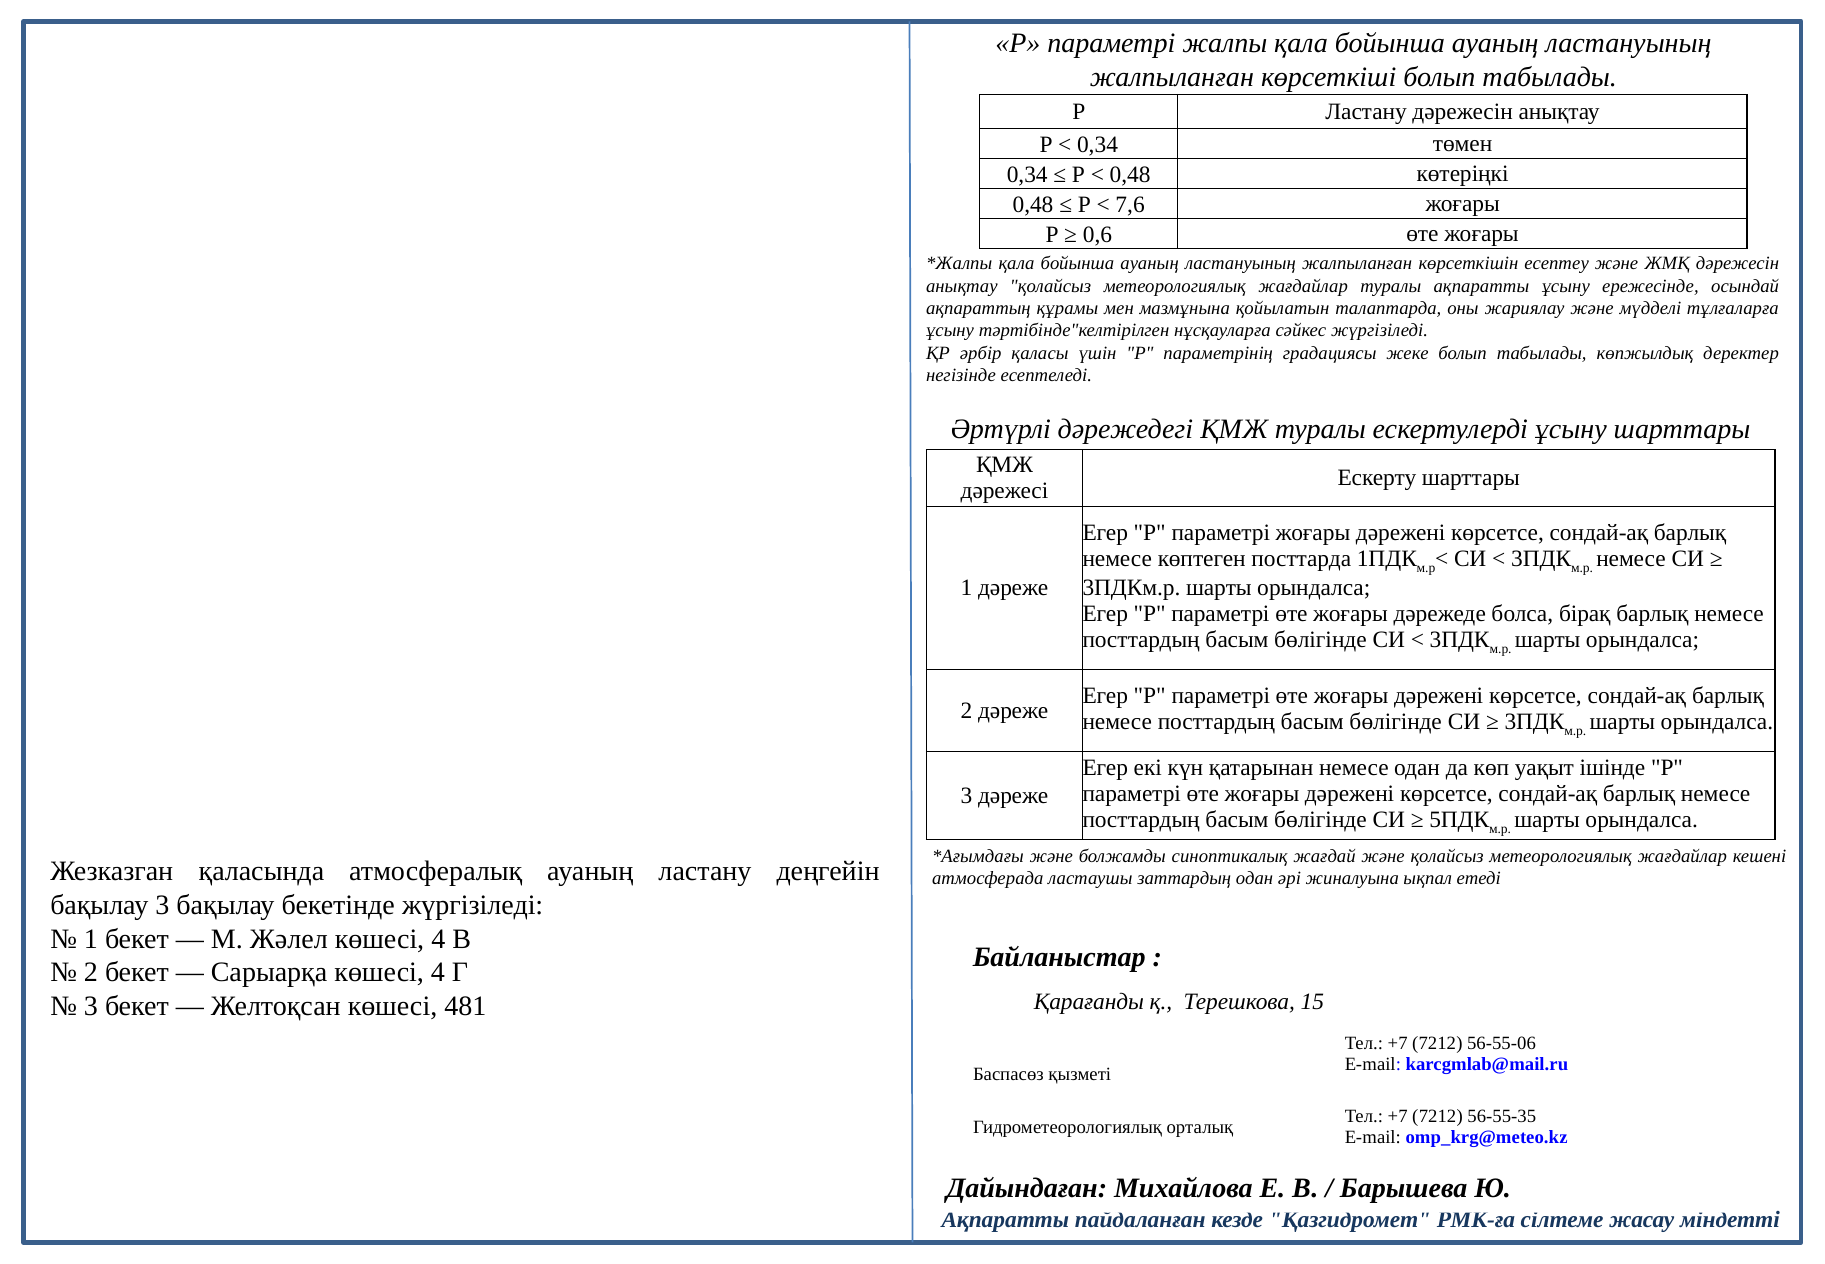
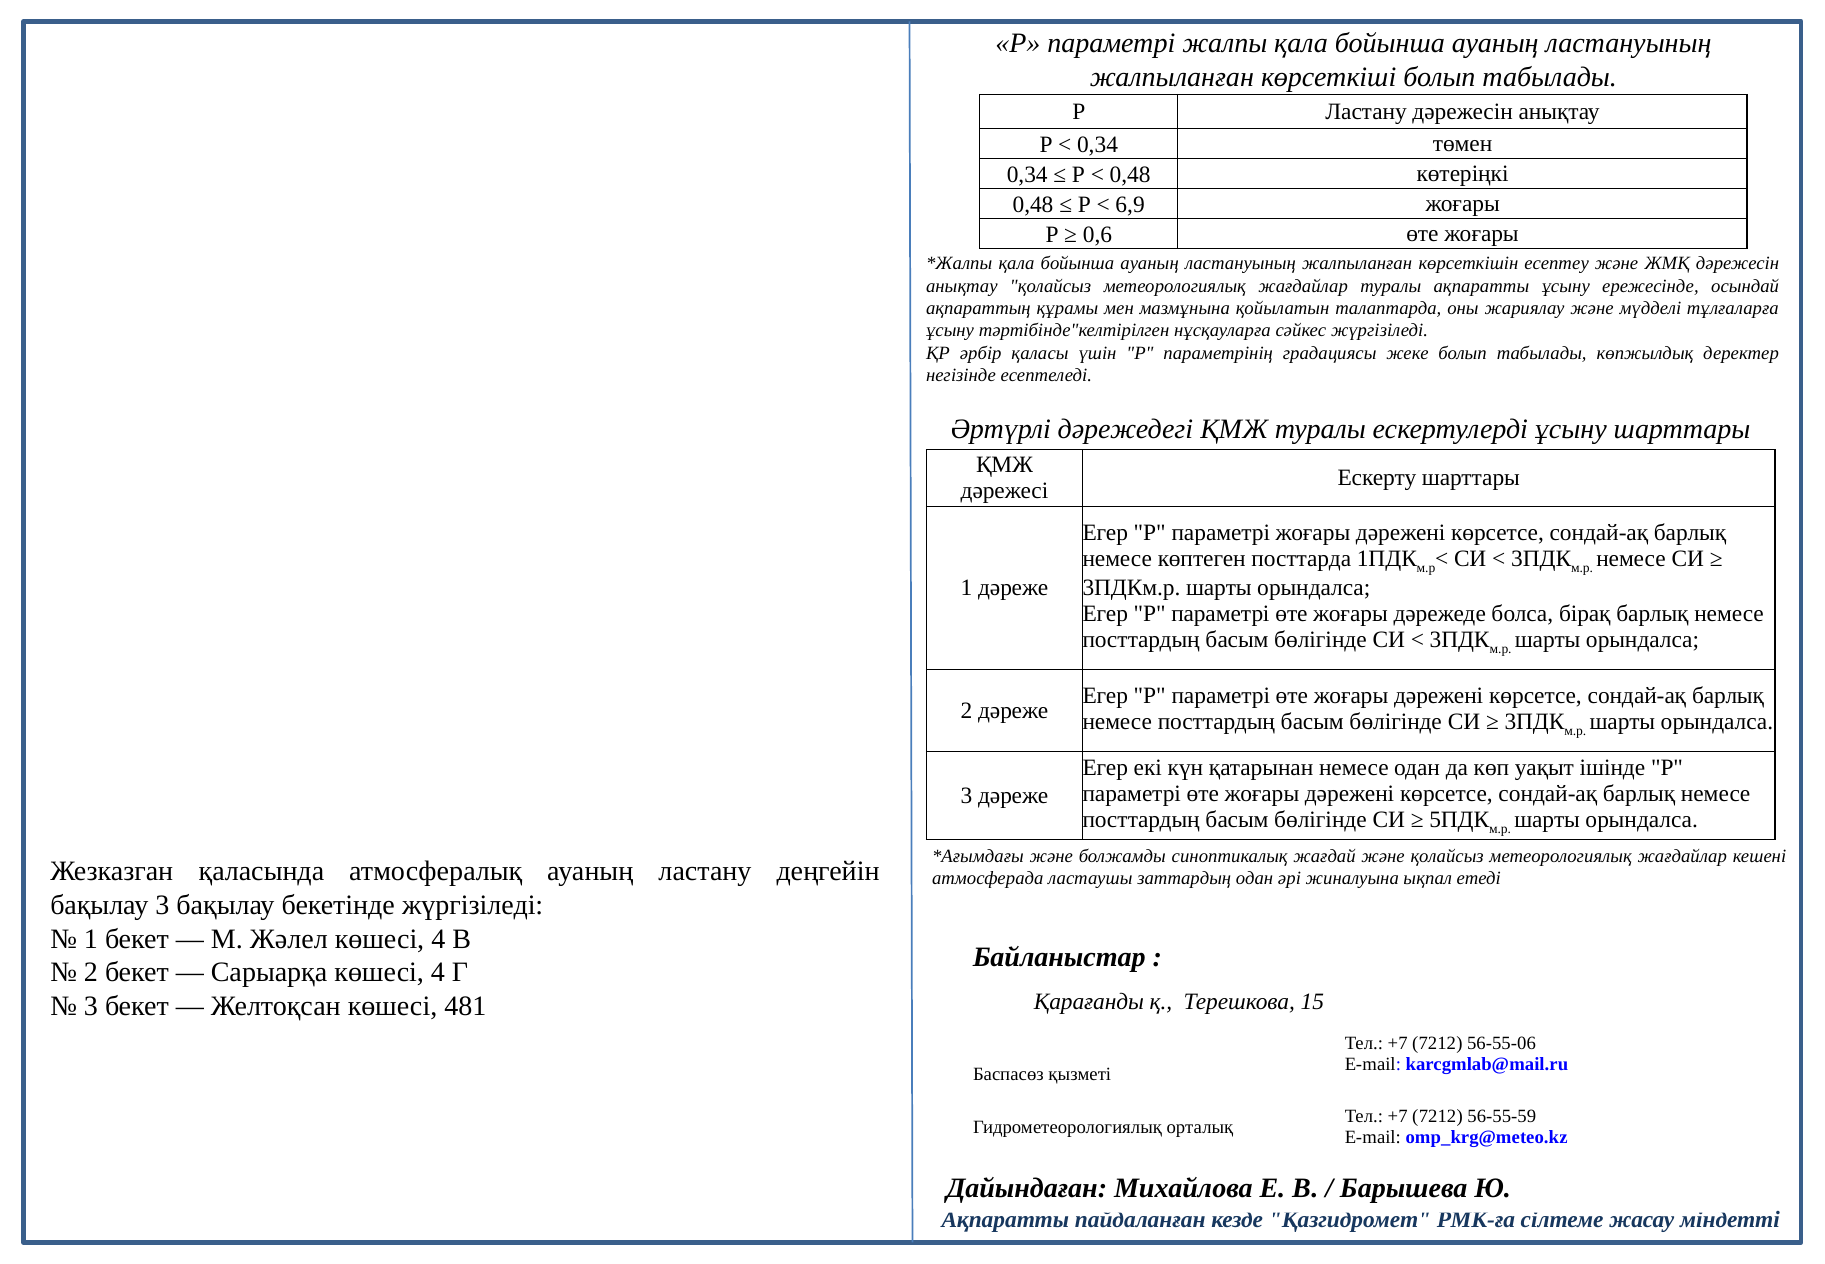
7,6: 7,6 -> 6,9 (1130, 205)
56-55-35: 56-55-35 -> 56-55-59 (1502, 1116)
